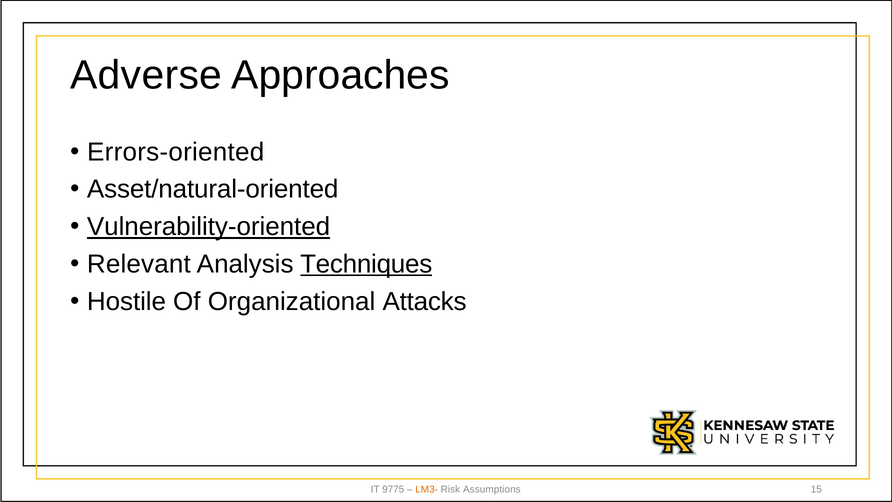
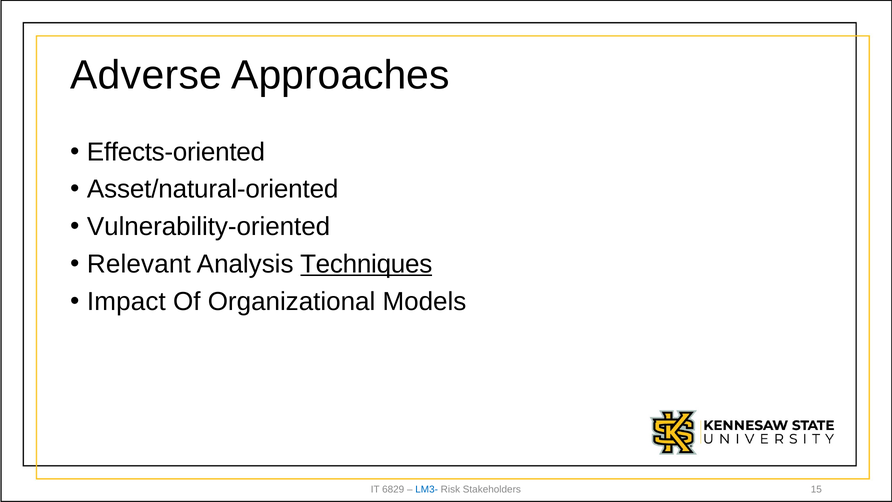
Errors-oriented: Errors-oriented -> Effects-oriented (176, 152)
Vulnerability-oriented underline: present -> none (209, 227)
Hostile: Hostile -> Impact (126, 302)
Attacks: Attacks -> Models (424, 302)
9775: 9775 -> 6829 (393, 489)
LM3- colour: orange -> blue (427, 489)
Assumptions: Assumptions -> Stakeholders (492, 489)
